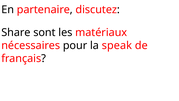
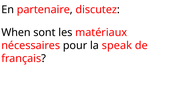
Share: Share -> When (16, 32)
